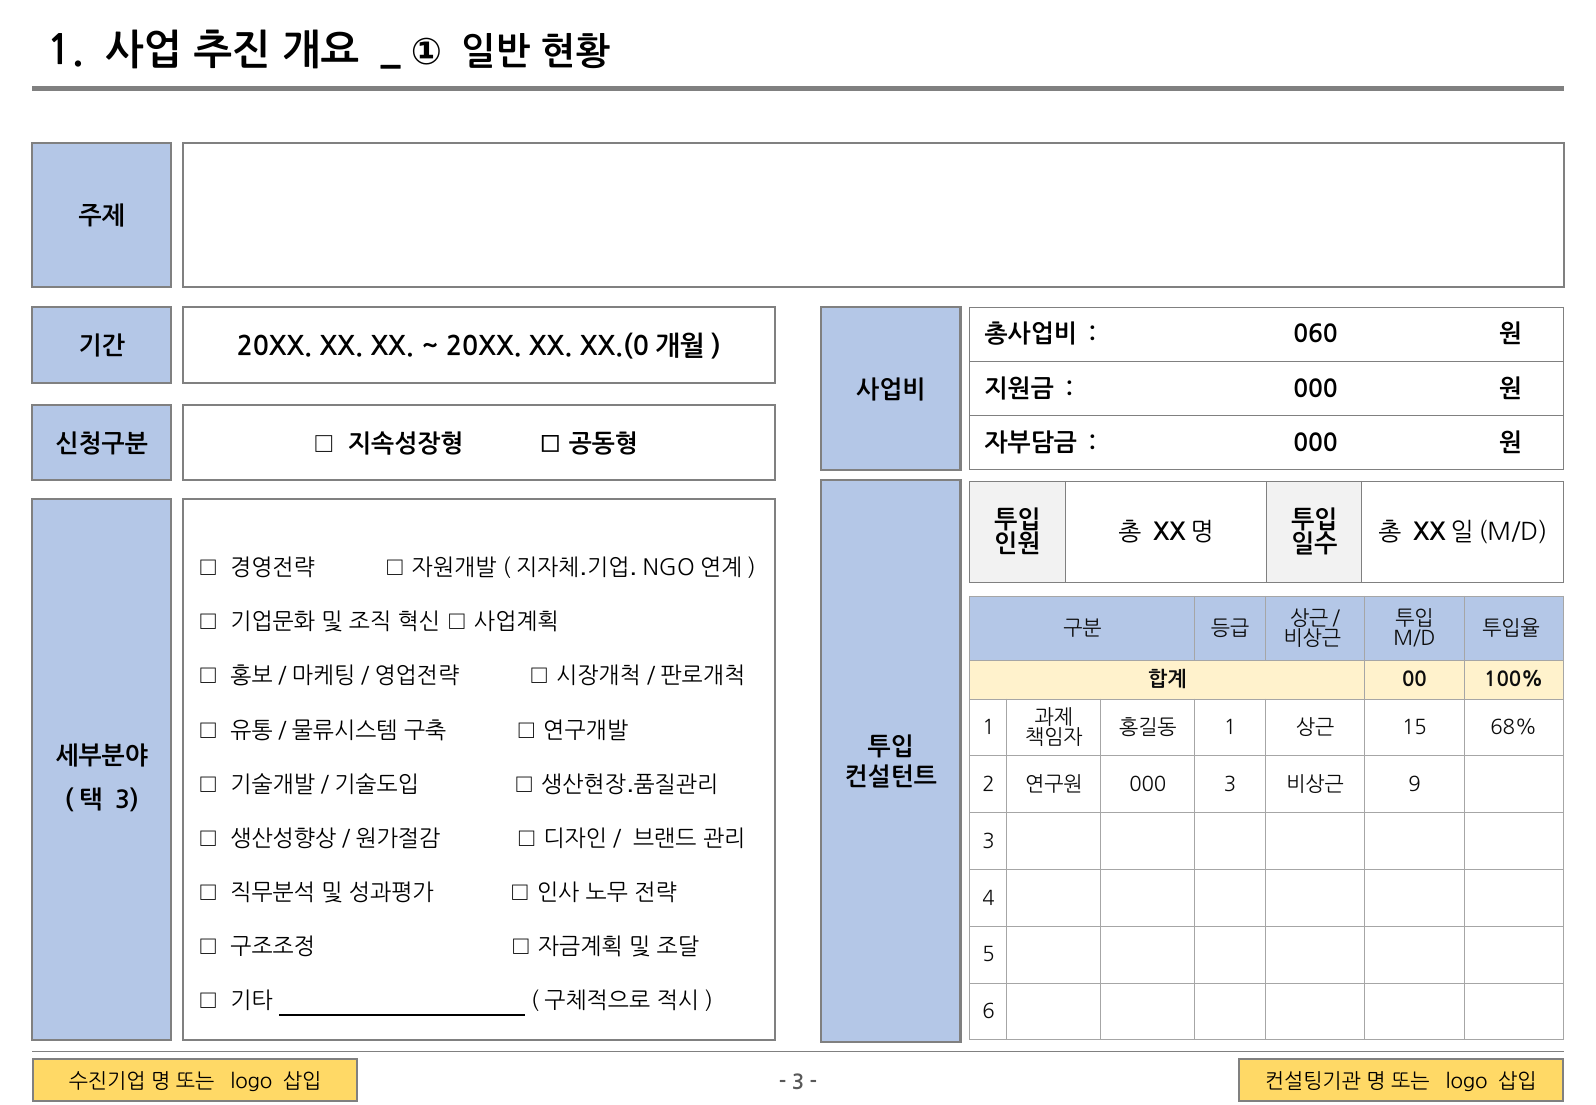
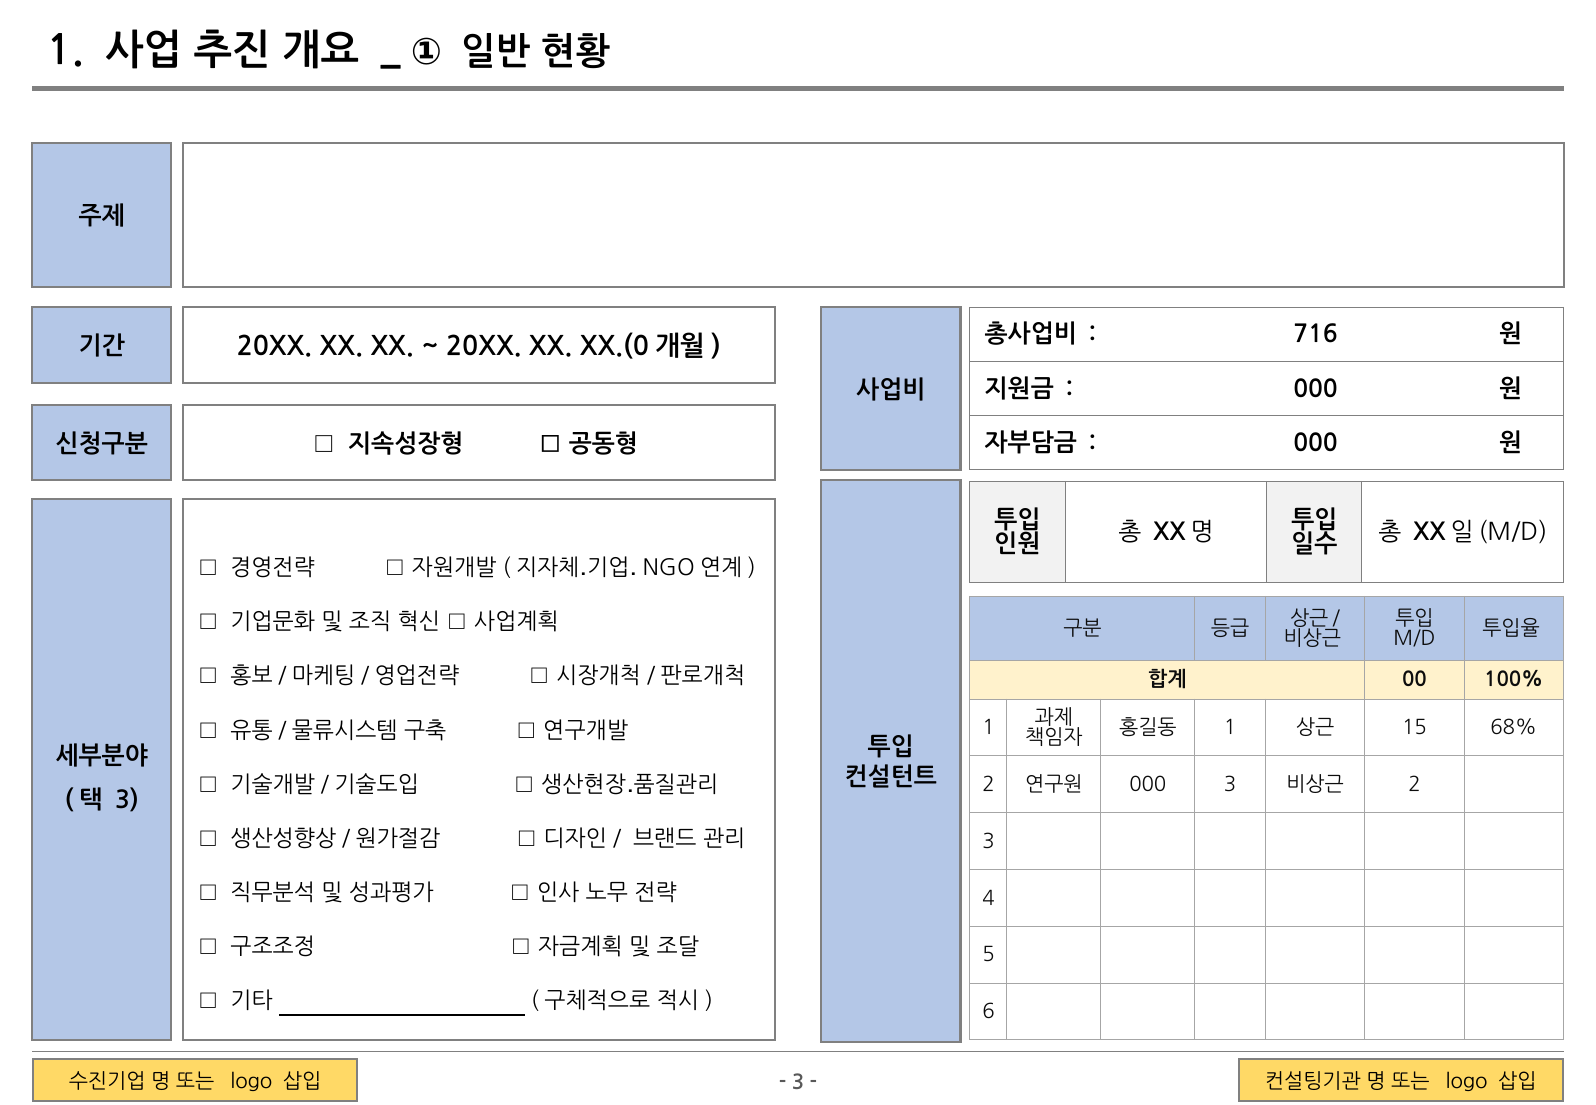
060: 060 -> 716 (1316, 335)
9: 9 -> 2 (1415, 785)
